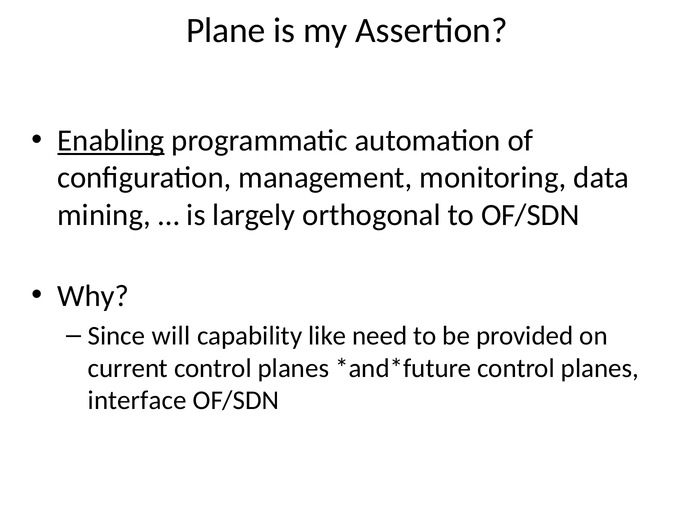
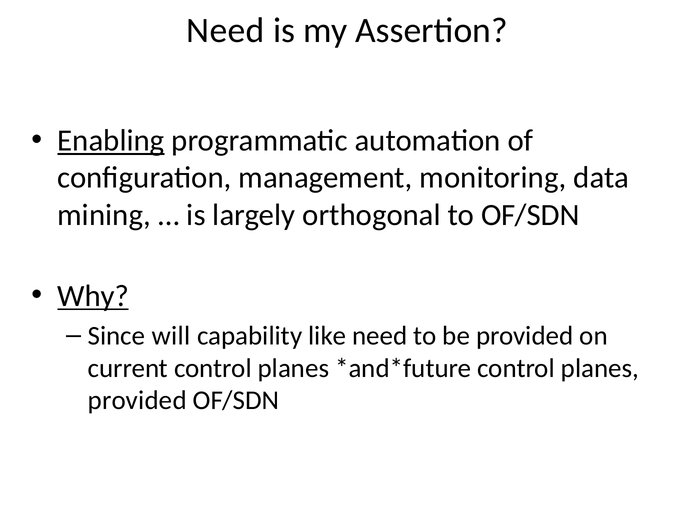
Plane: Plane -> Need (225, 30)
Why underline: none -> present (93, 296)
interface: interface -> provided (137, 400)
